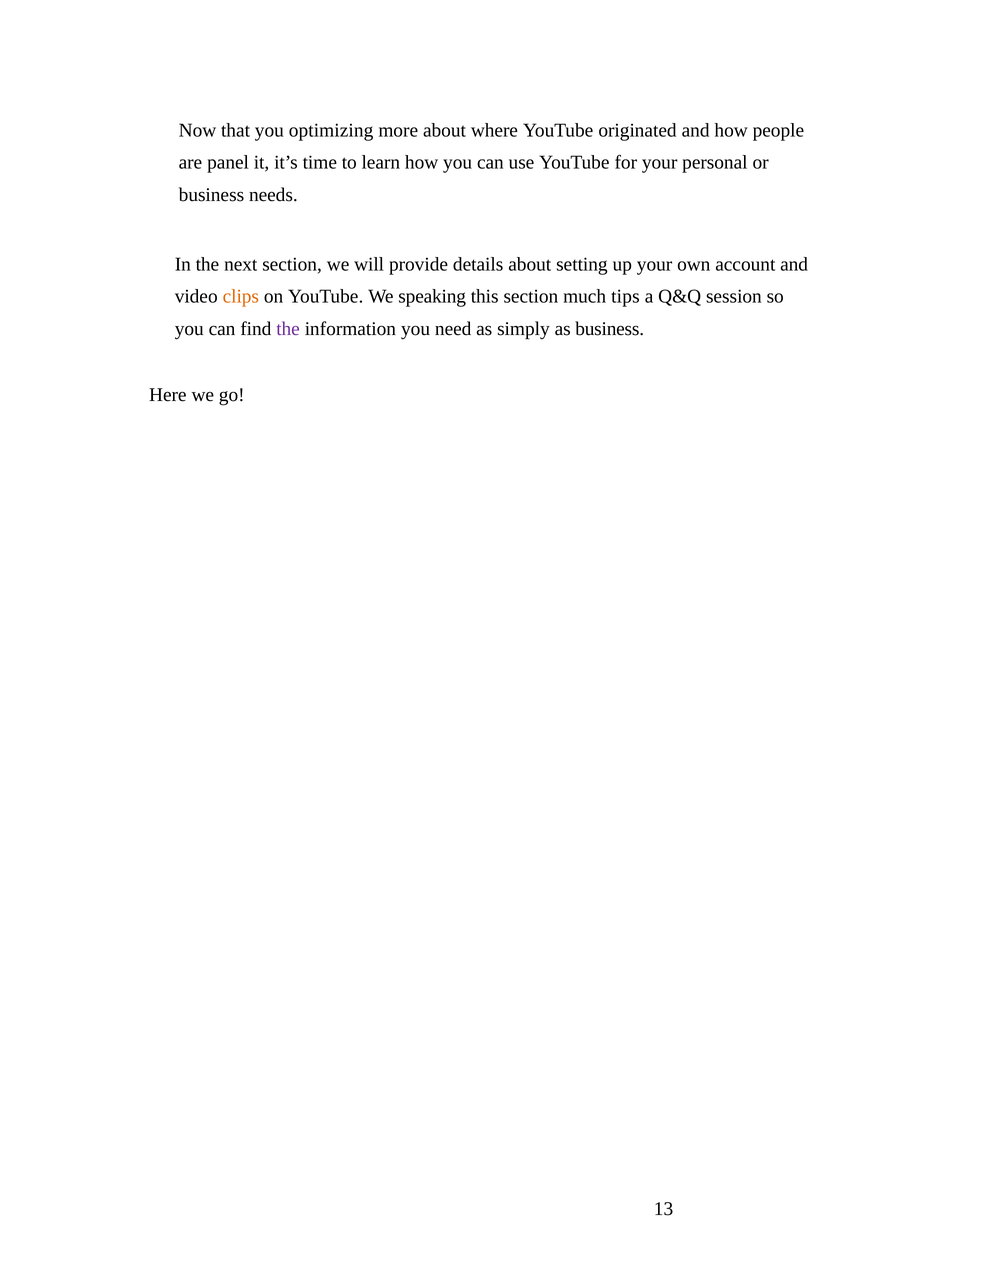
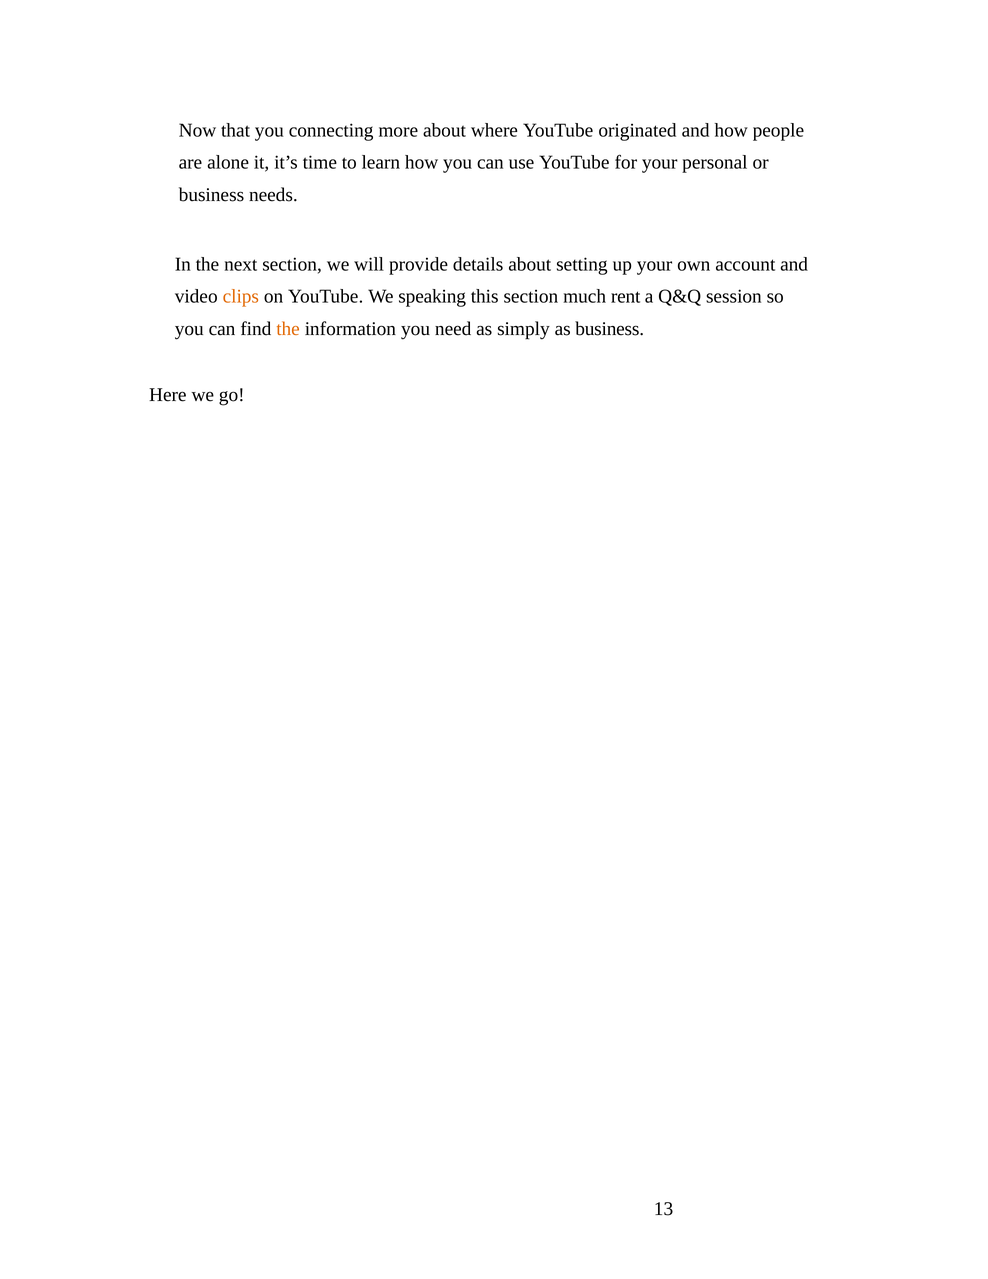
optimizing: optimizing -> connecting (331, 130)
panel: panel -> alone (228, 162)
tips: tips -> rent (626, 296)
the colour: purple -> orange (288, 329)
